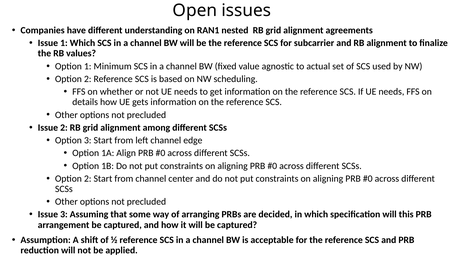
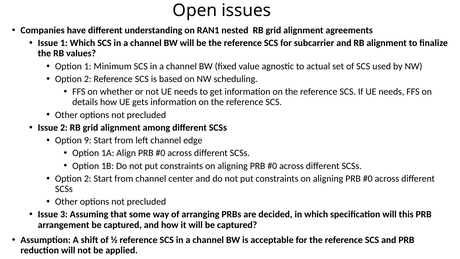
Option 3: 3 -> 9 (88, 140)
